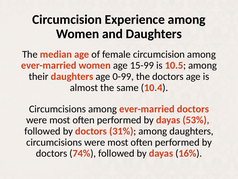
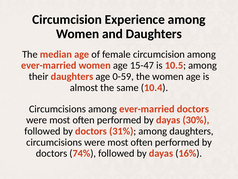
15-99: 15-99 -> 15-47 (142, 65)
0-99: 0-99 -> 0-59 (123, 76)
the doctors: doctors -> women (168, 76)
53%: 53% -> 30% (196, 120)
